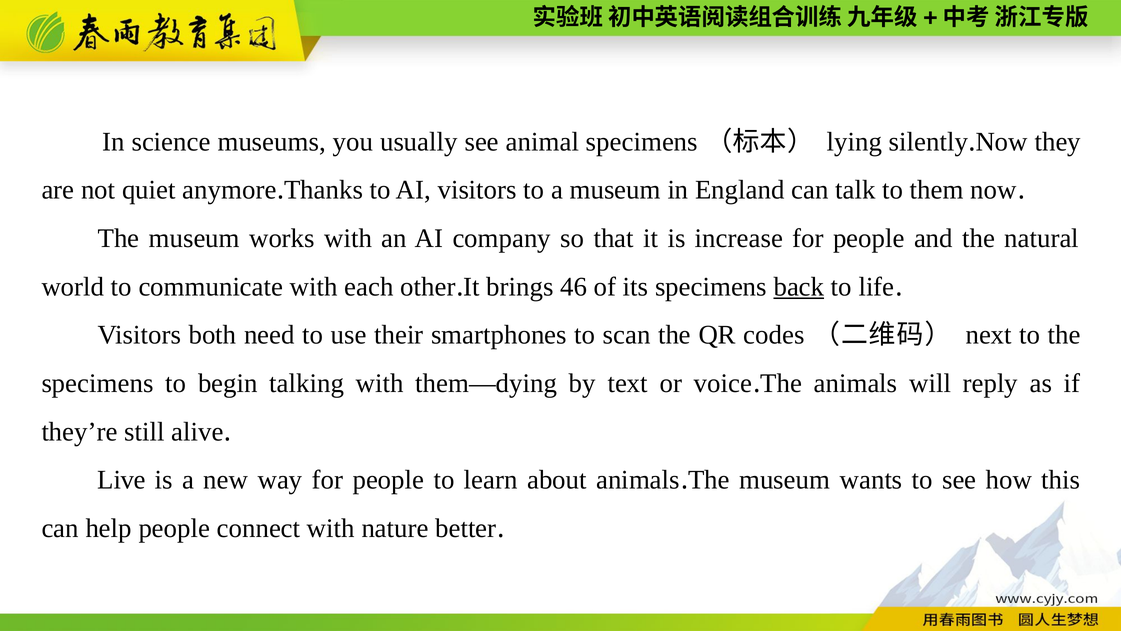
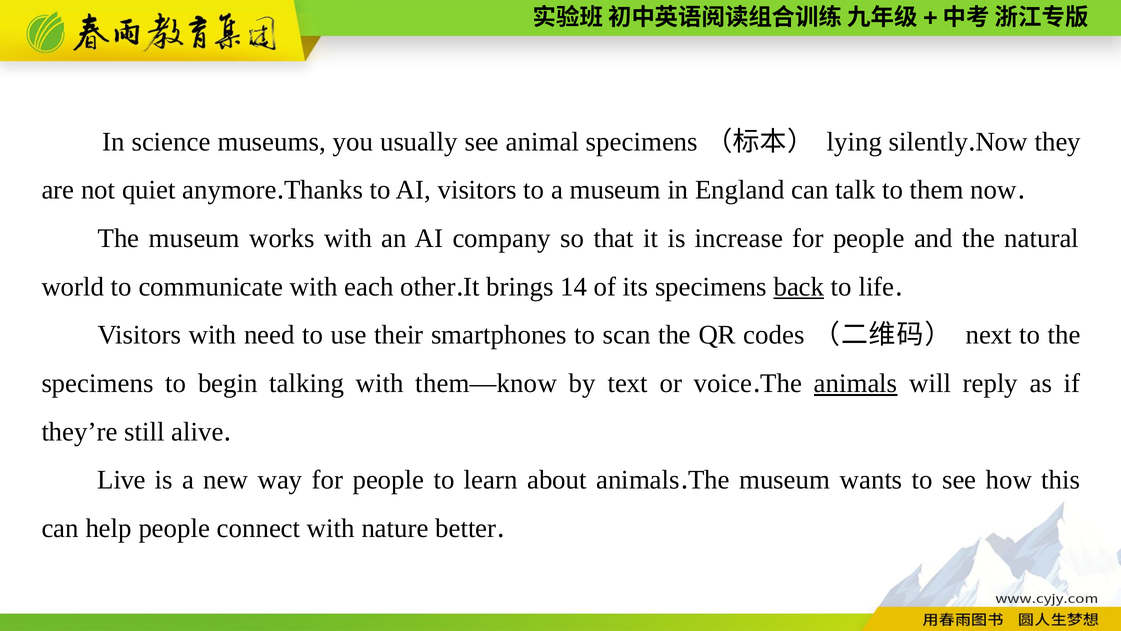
46: 46 -> 14 (574, 287)
Visitors both: both -> with (212, 335)
them—dying: them—dying -> them—know (486, 383)
animals underline: none -> present (856, 383)
